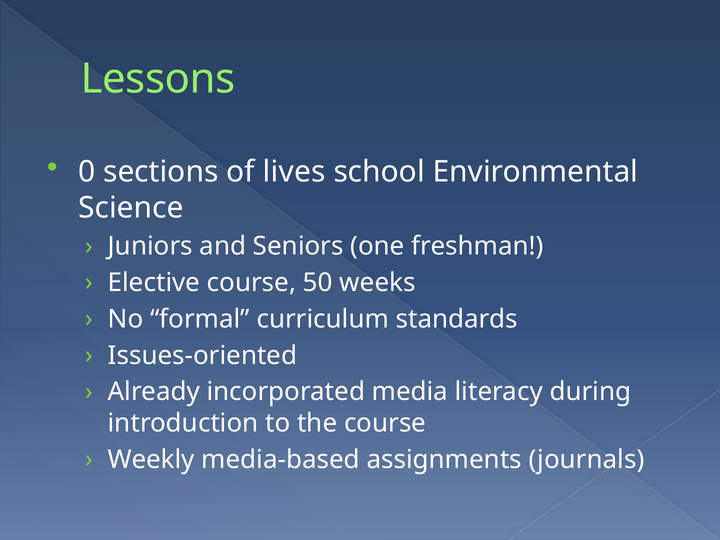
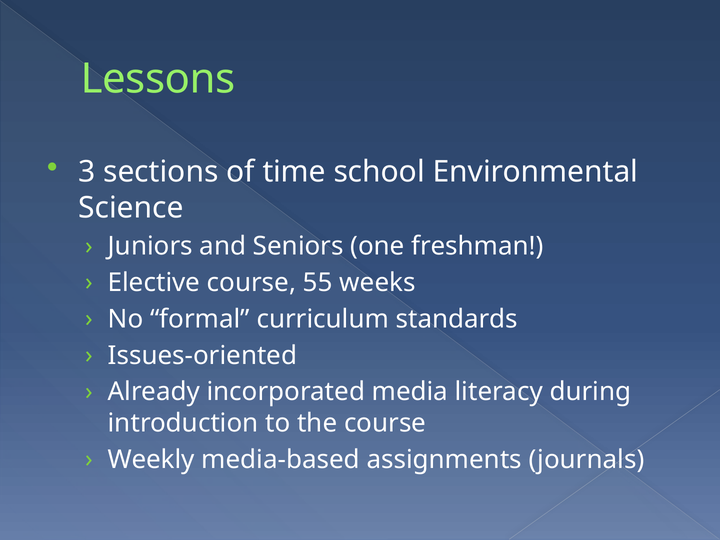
0: 0 -> 3 (87, 172)
lives: lives -> time (294, 172)
50: 50 -> 55 (318, 283)
